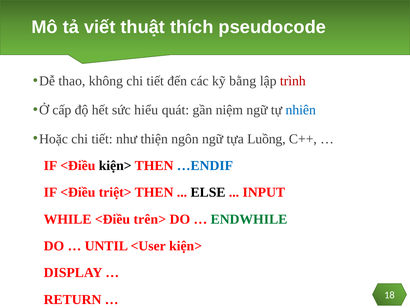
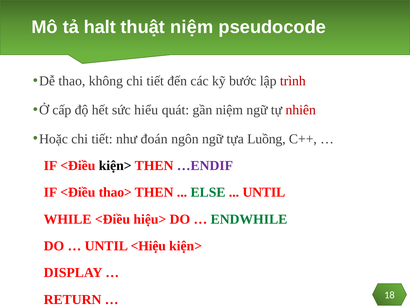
viết: viết -> halt (100, 27)
thuật thích: thích -> niệm (192, 27)
bằng: bằng -> bước (243, 81)
nhiên colour: blue -> red (301, 110)
thiện: thiện -> đoán (154, 139)
…ENDIF colour: blue -> purple (205, 165)
triệt>: triệt> -> thao> (115, 192)
ELSE colour: black -> green (208, 192)
INPUT: INPUT -> UNTIL (264, 192)
trên>: trên> -> hiệu> (150, 219)
<User: <User -> <Hiệu (148, 246)
